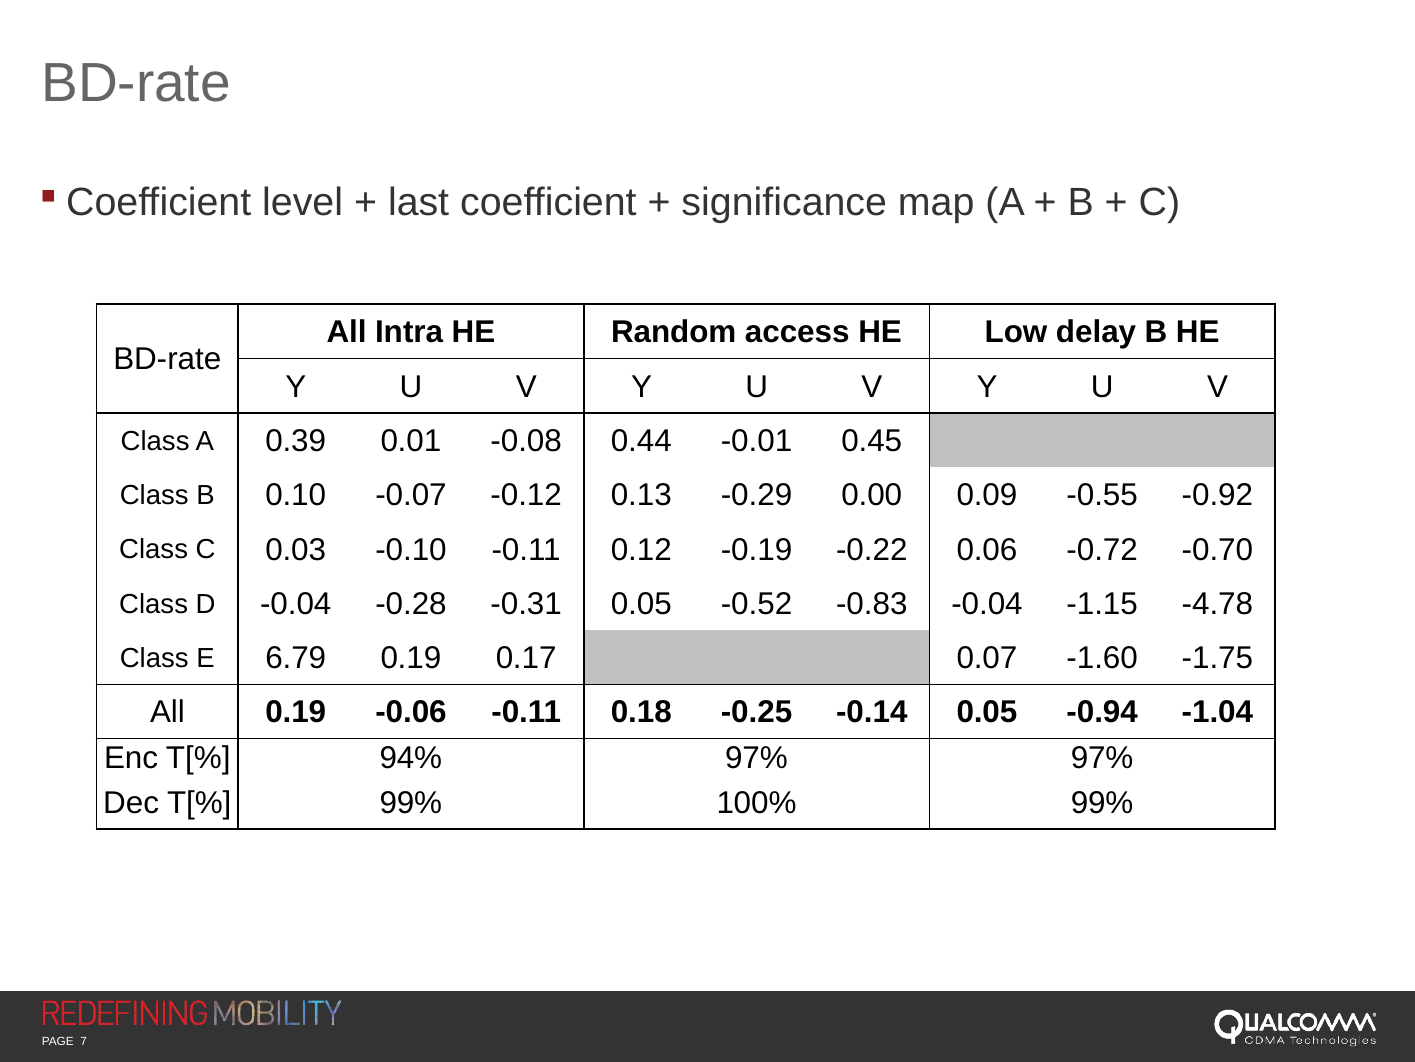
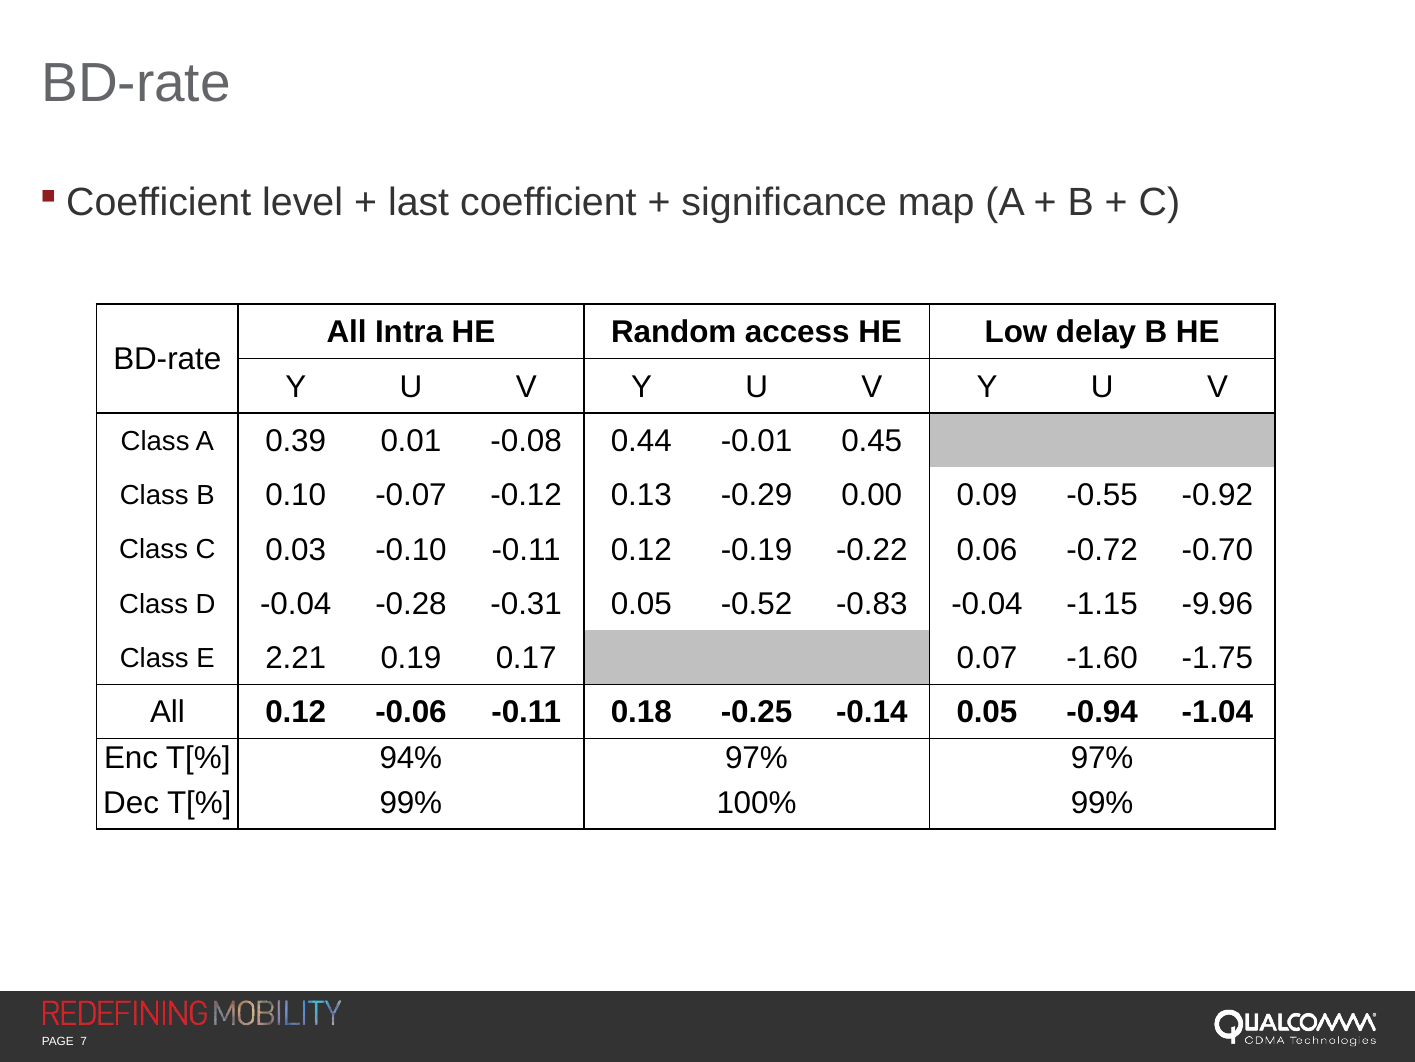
-4.78: -4.78 -> -9.96 (1217, 604)
6.79: 6.79 -> 2.21 (296, 658)
All 0.19: 0.19 -> 0.12 (296, 712)
